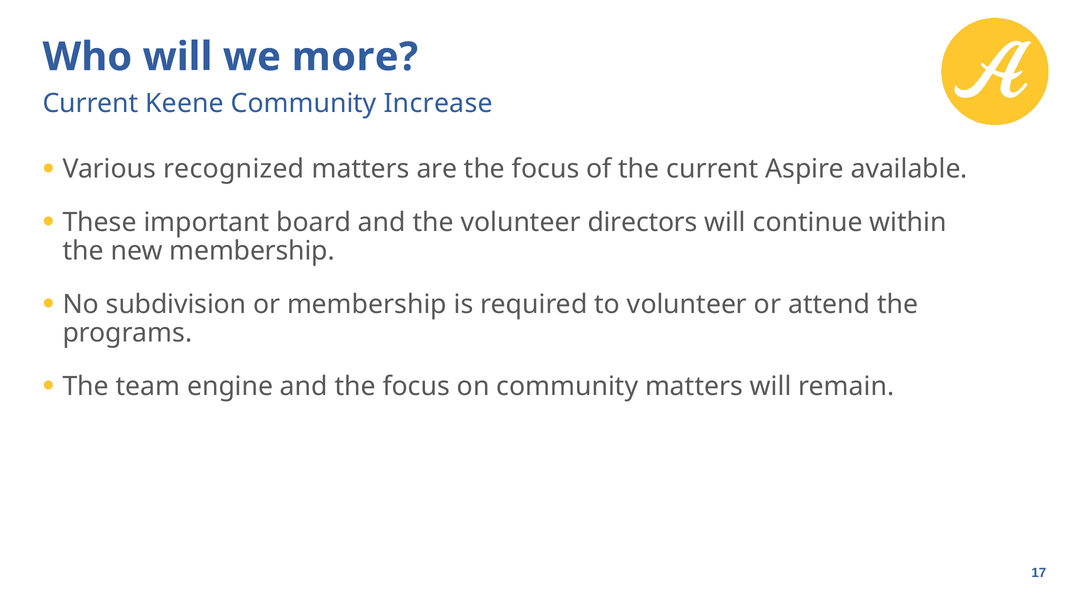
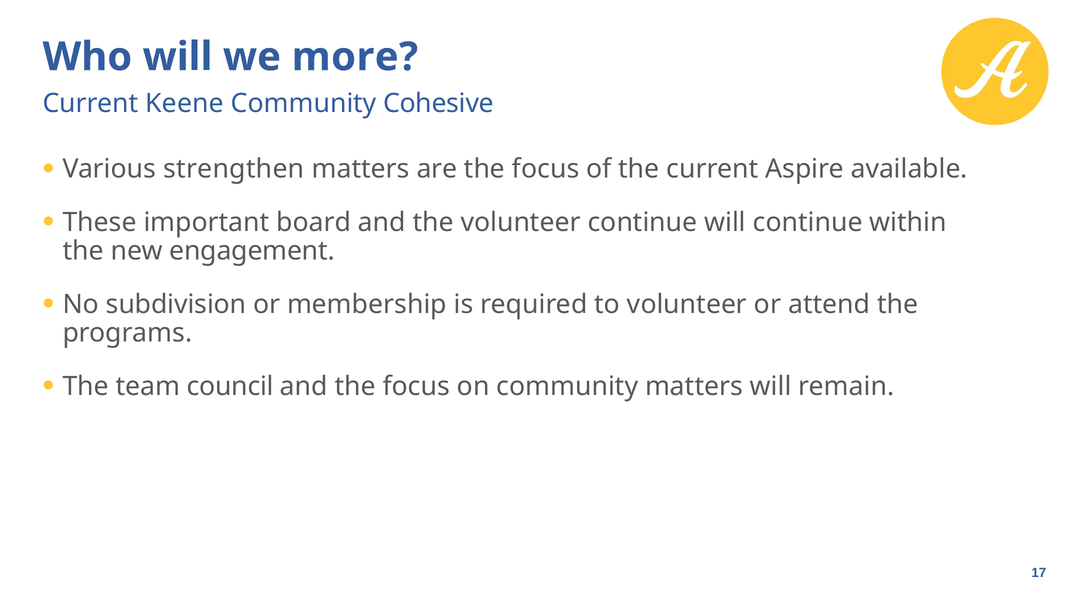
Increase: Increase -> Cohesive (438, 103)
recognized: recognized -> strengthen (234, 169)
volunteer directors: directors -> continue (642, 222)
new membership: membership -> engagement (252, 251)
engine: engine -> council (230, 386)
